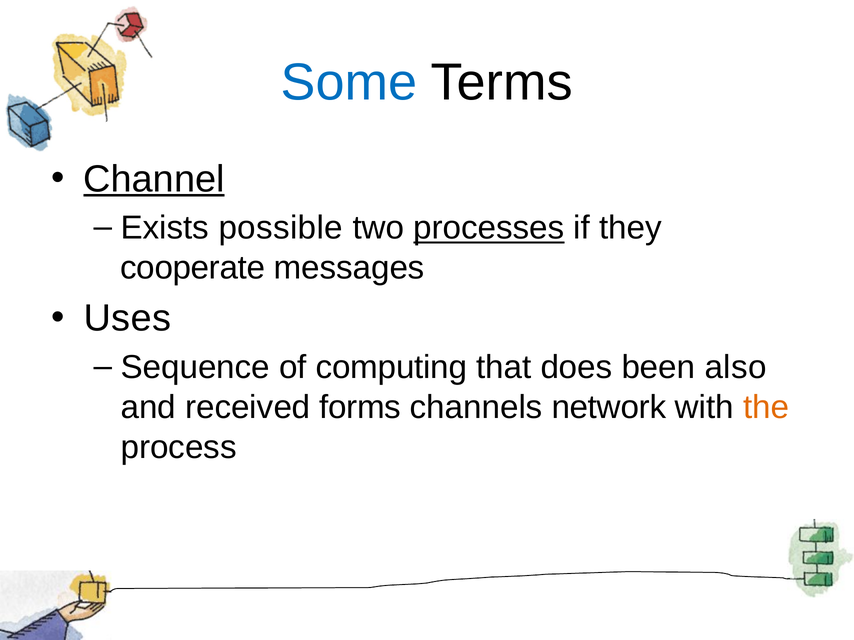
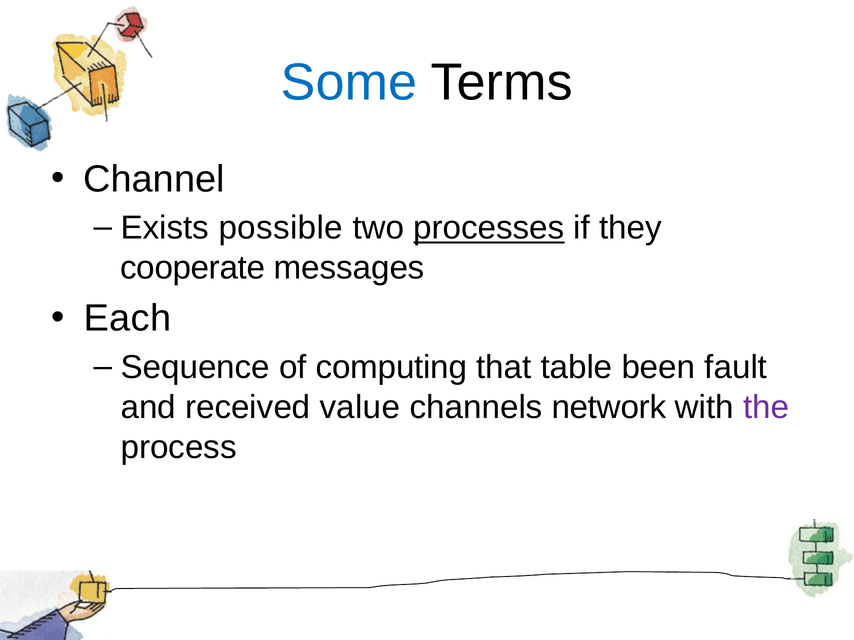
Channel underline: present -> none (154, 179)
Uses: Uses -> Each (127, 319)
does: does -> table (576, 368)
also: also -> fault (736, 368)
forms: forms -> value (360, 408)
the colour: orange -> purple (766, 408)
